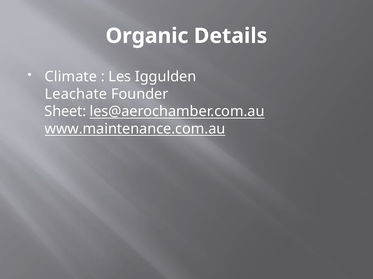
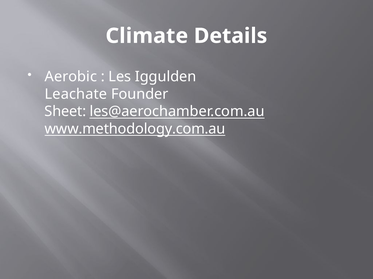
Organic: Organic -> Climate (147, 36)
Climate: Climate -> Aerobic (71, 77)
www.maintenance.com.au: www.maintenance.com.au -> www.methodology.com.au (135, 129)
